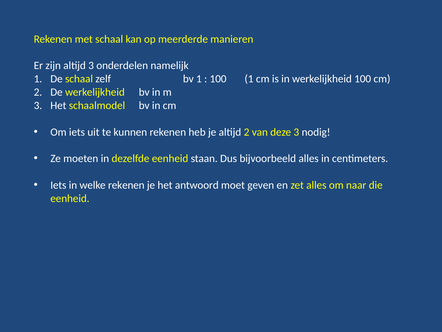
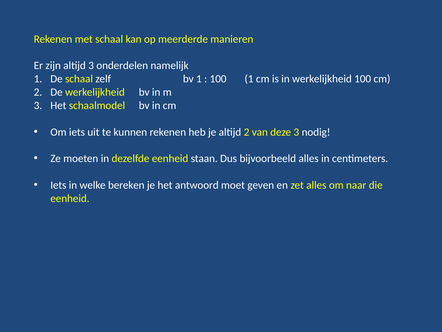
welke rekenen: rekenen -> bereken (126, 185)
